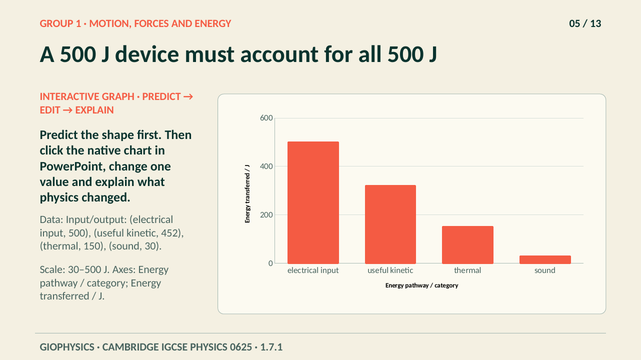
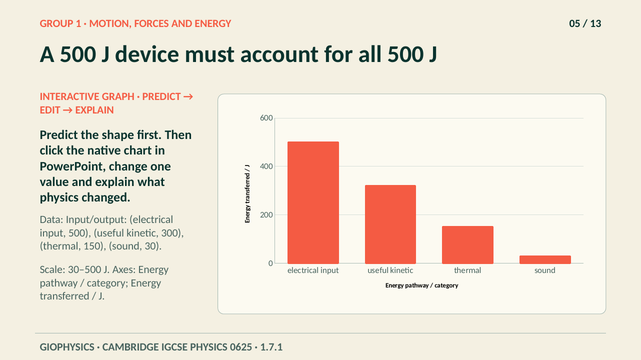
452: 452 -> 300 (173, 233)
